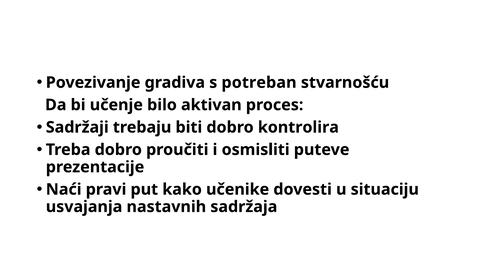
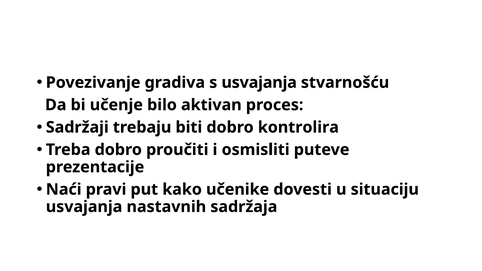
s potreban: potreban -> usvajanja (259, 83)
